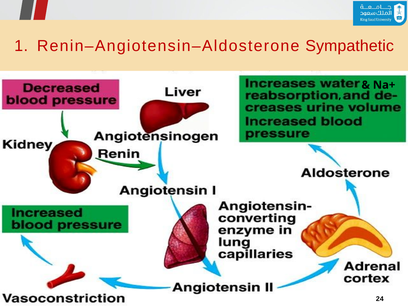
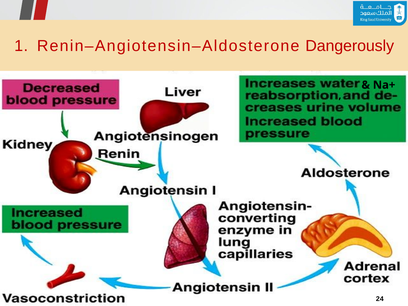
Sympathetic: Sympathetic -> Dangerously (350, 46)
